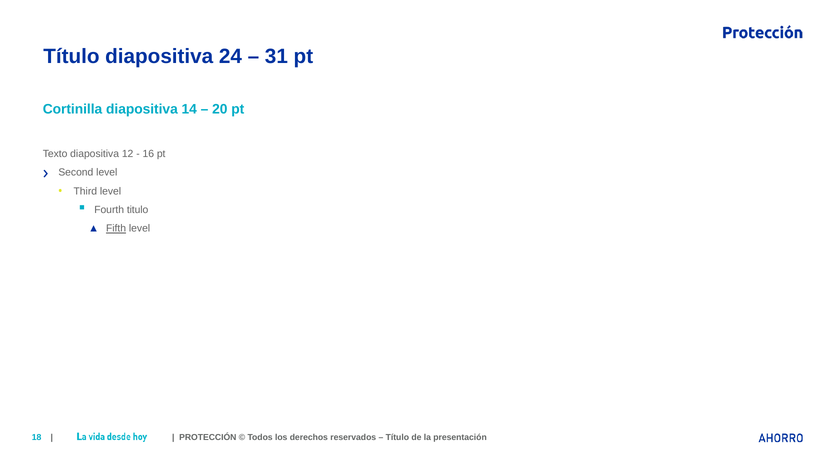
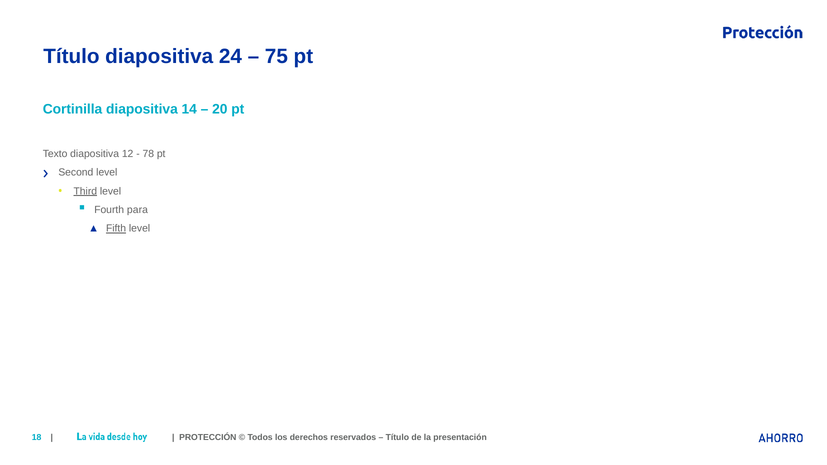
31: 31 -> 75 (276, 57)
16: 16 -> 78 (148, 154)
Third underline: none -> present (85, 191)
titulo: titulo -> para (137, 210)
